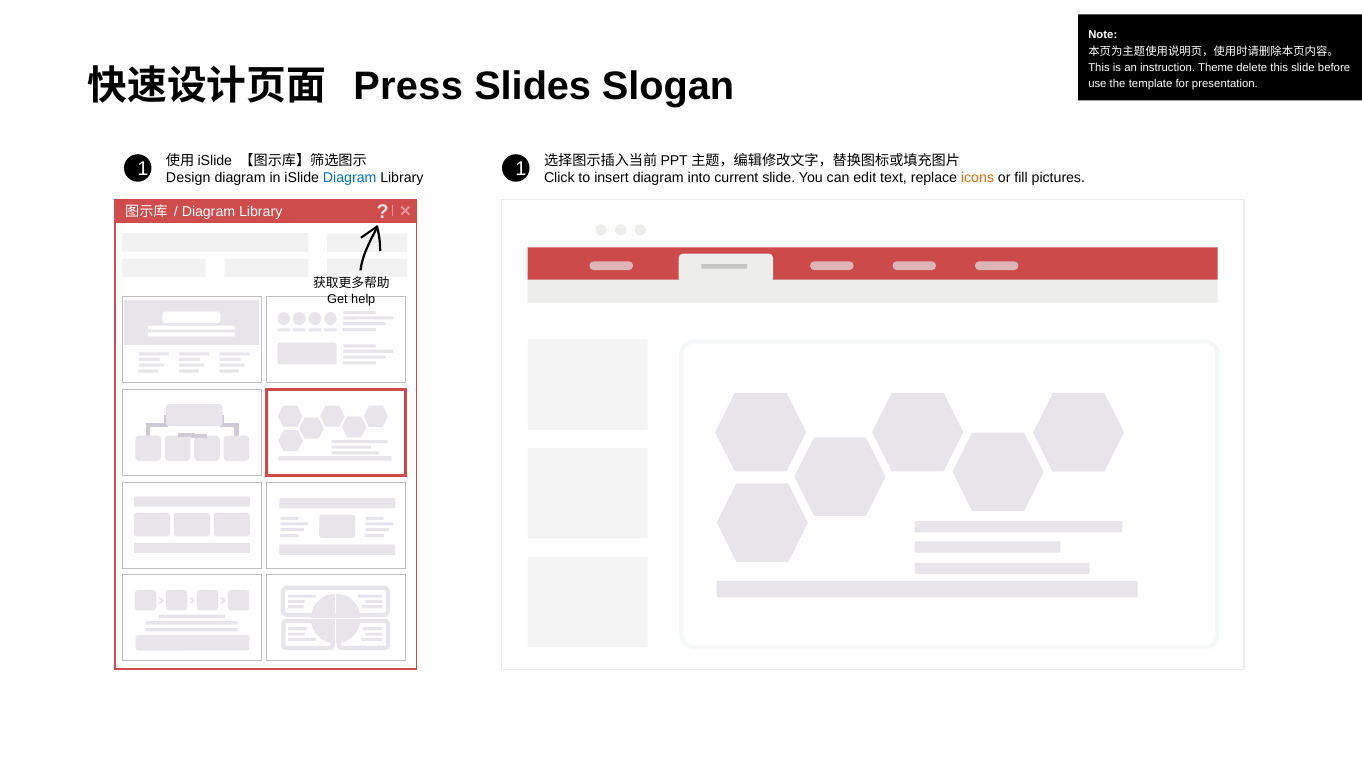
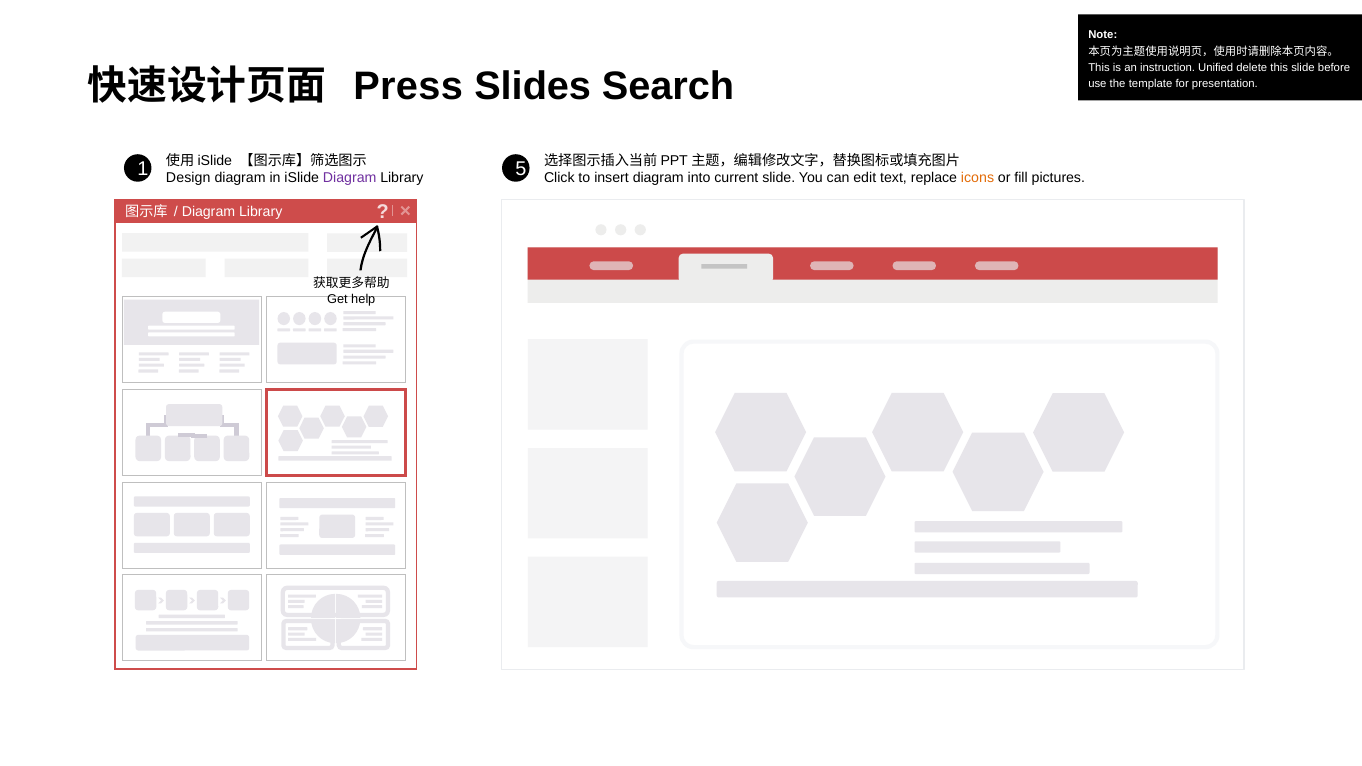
Theme: Theme -> Unified (1216, 68)
Slogan: Slogan -> Search (668, 87)
1 1: 1 -> 5 (521, 169)
Diagram colour: blue -> purple (350, 178)
